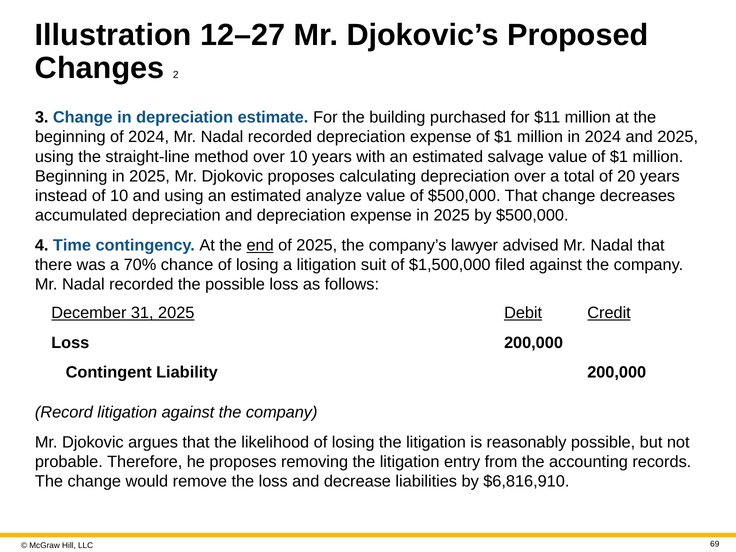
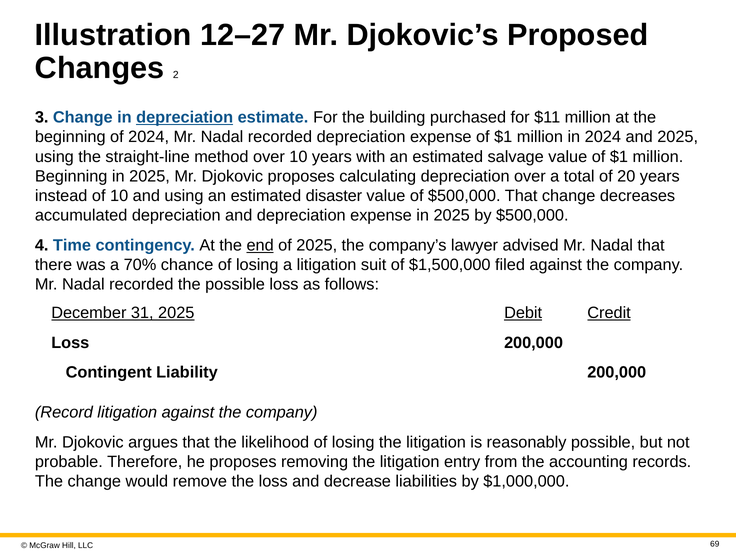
depreciation underline: none -> present (185, 117)
analyze: analyze -> disaster (334, 196)
$6,816,910: $6,816,910 -> $1,000,000 (526, 481)
